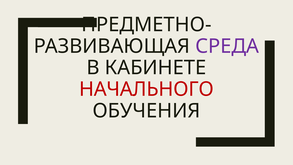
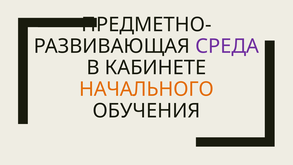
НАЧАЛЬНОГО colour: red -> orange (146, 89)
